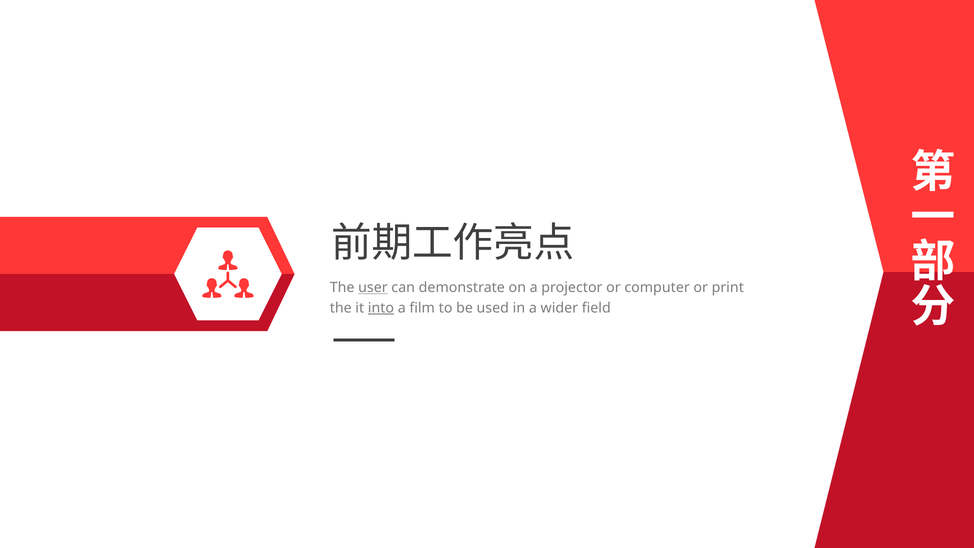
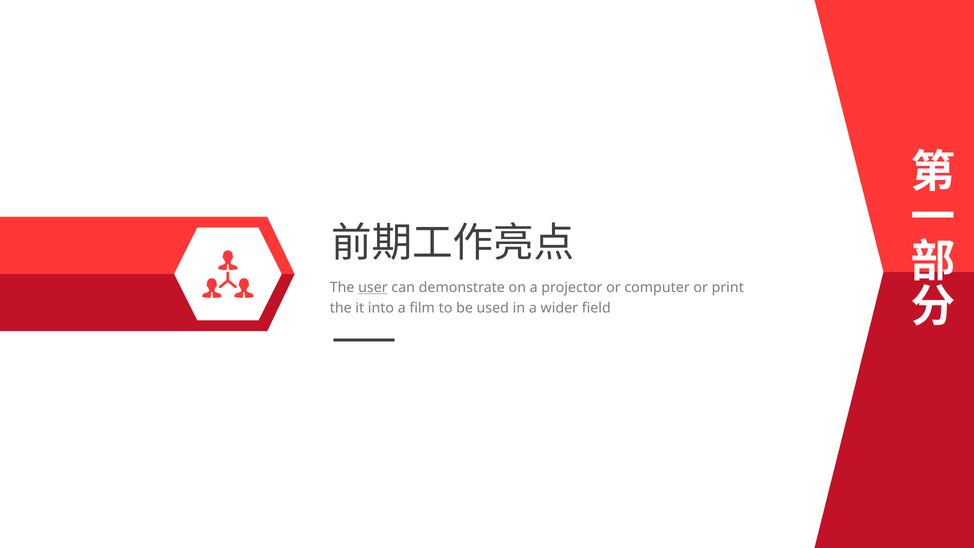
into underline: present -> none (381, 308)
